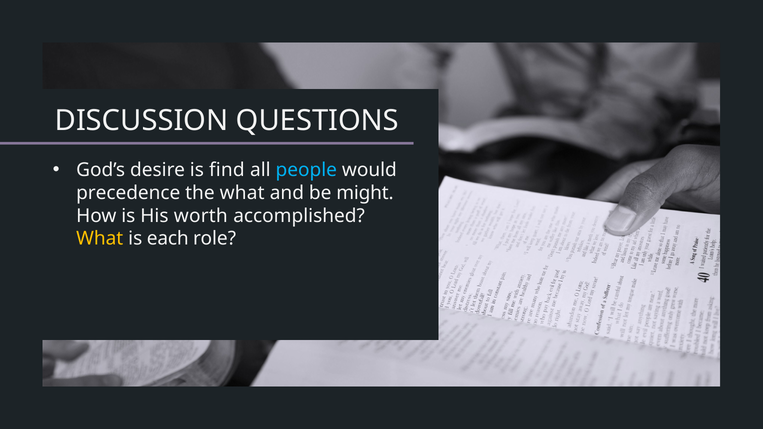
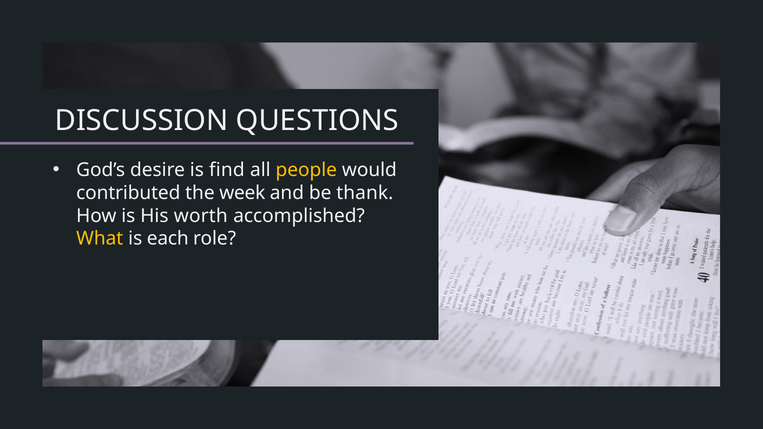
people colour: light blue -> yellow (306, 170)
precedence: precedence -> contributed (128, 193)
the what: what -> week (242, 193)
might: might -> thank (365, 193)
